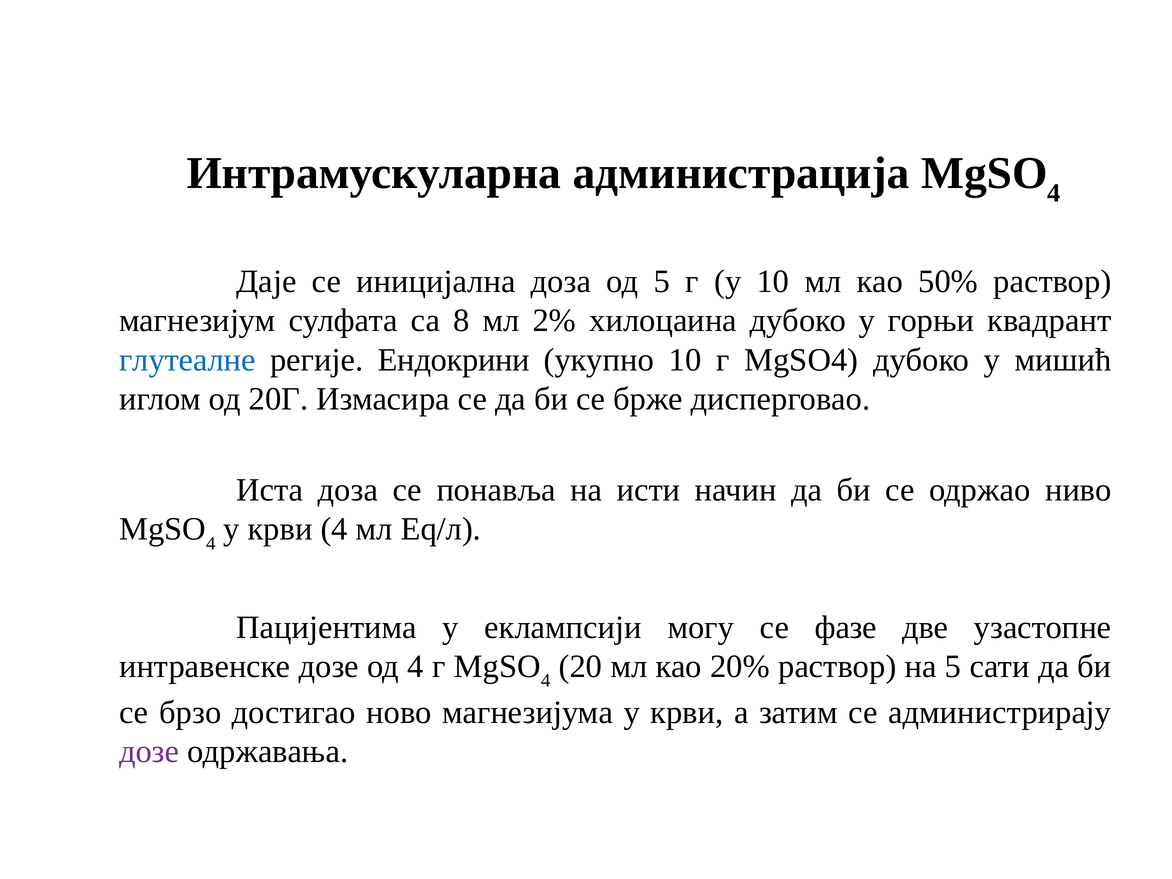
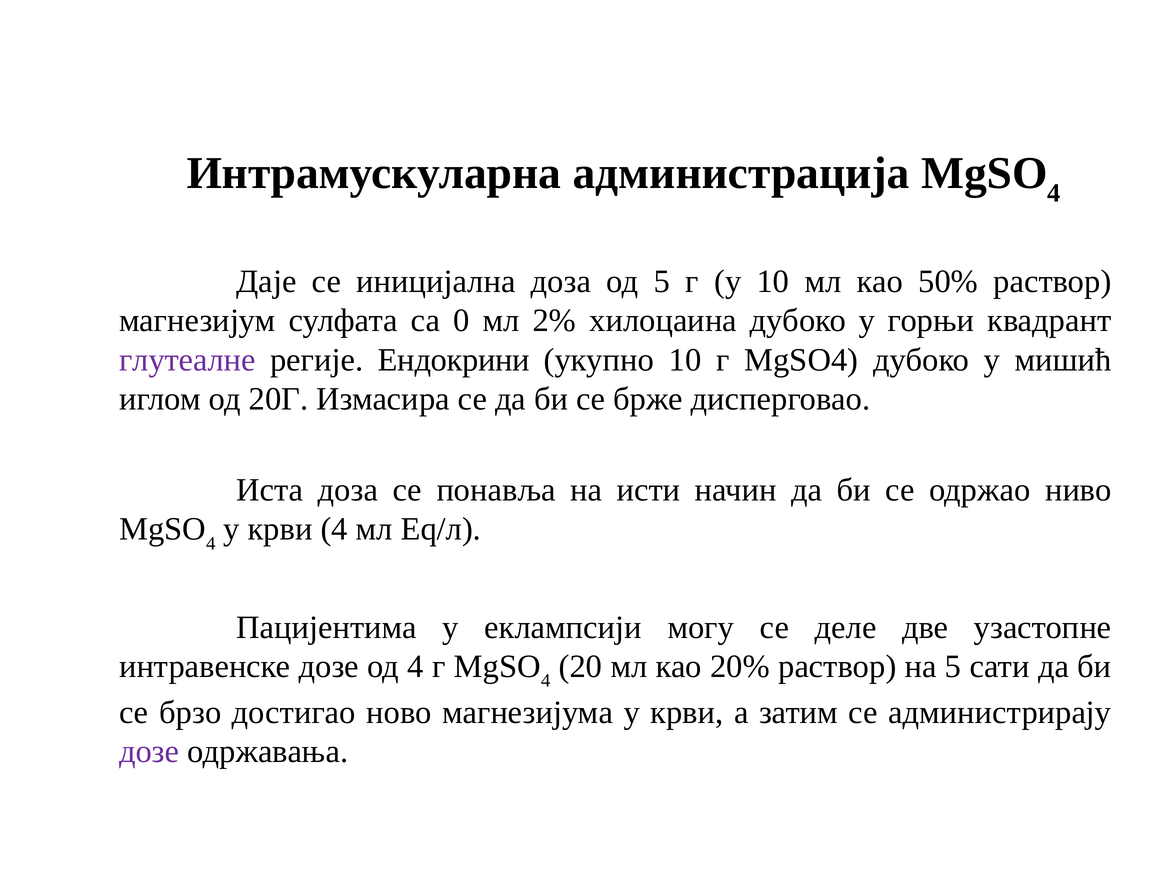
8: 8 -> 0 (461, 321)
глутеалне colour: blue -> purple (187, 360)
фазе: фазе -> деле (846, 627)
